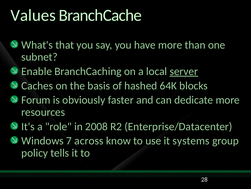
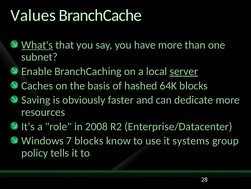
What's underline: none -> present (37, 45)
Forum: Forum -> Saving (36, 100)
7 across: across -> blocks (89, 140)
